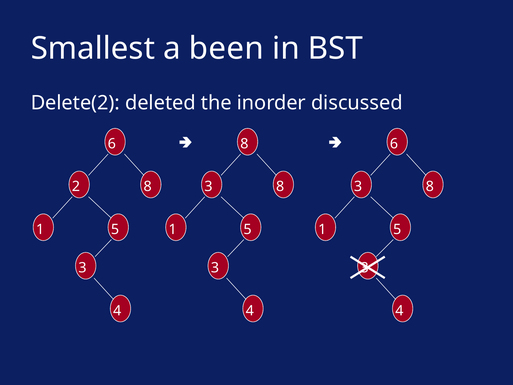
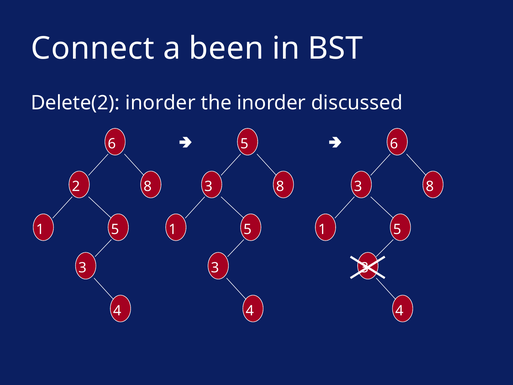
Smallest: Smallest -> Connect (93, 48)
Delete(2 deleted: deleted -> inorder (160, 103)
8: 8 -> 5 (244, 144)
